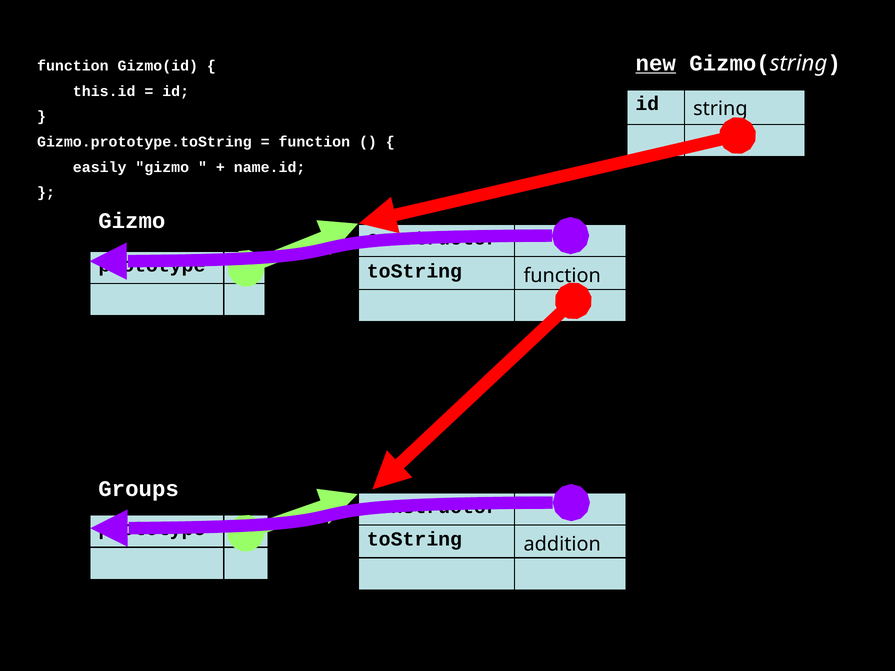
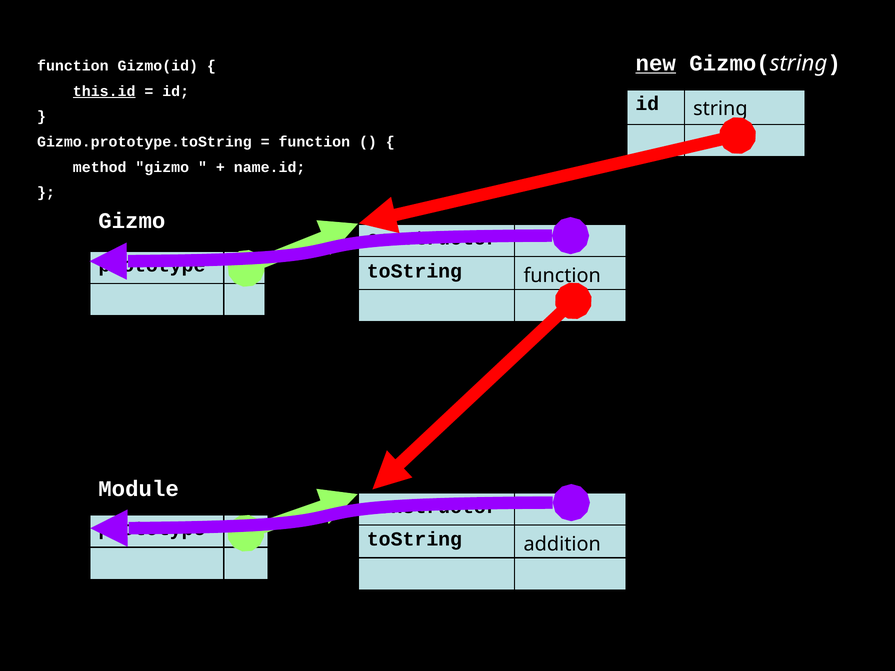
this.id underline: none -> present (104, 91)
easily: easily -> method (100, 167)
Groups: Groups -> Module (139, 489)
